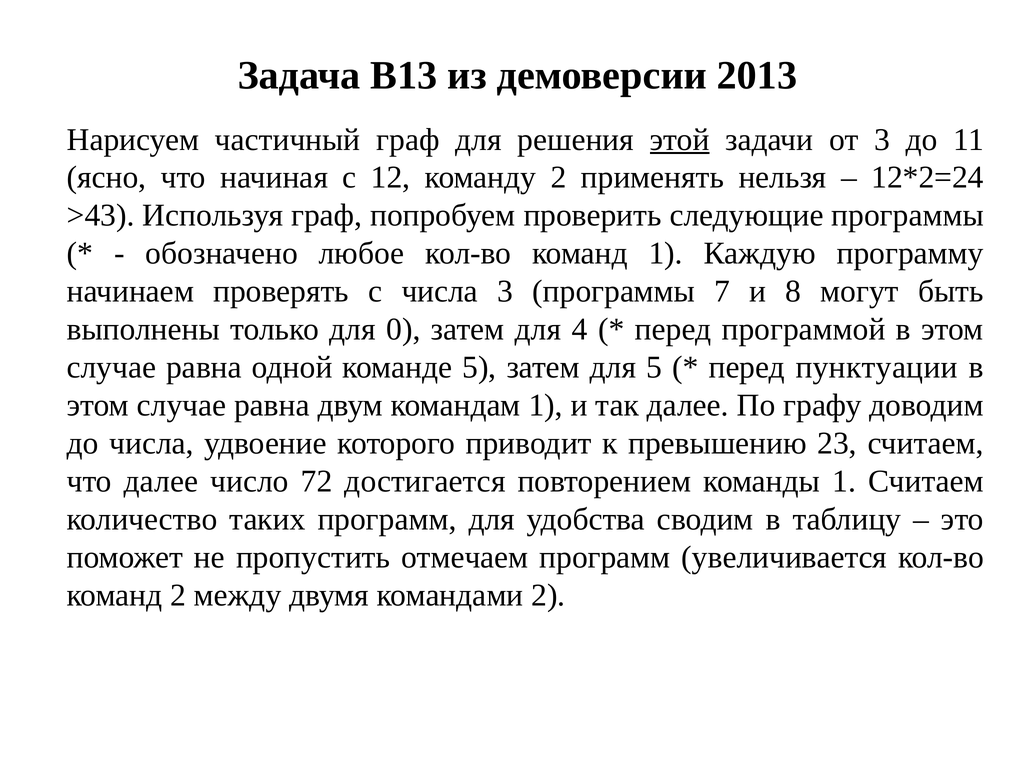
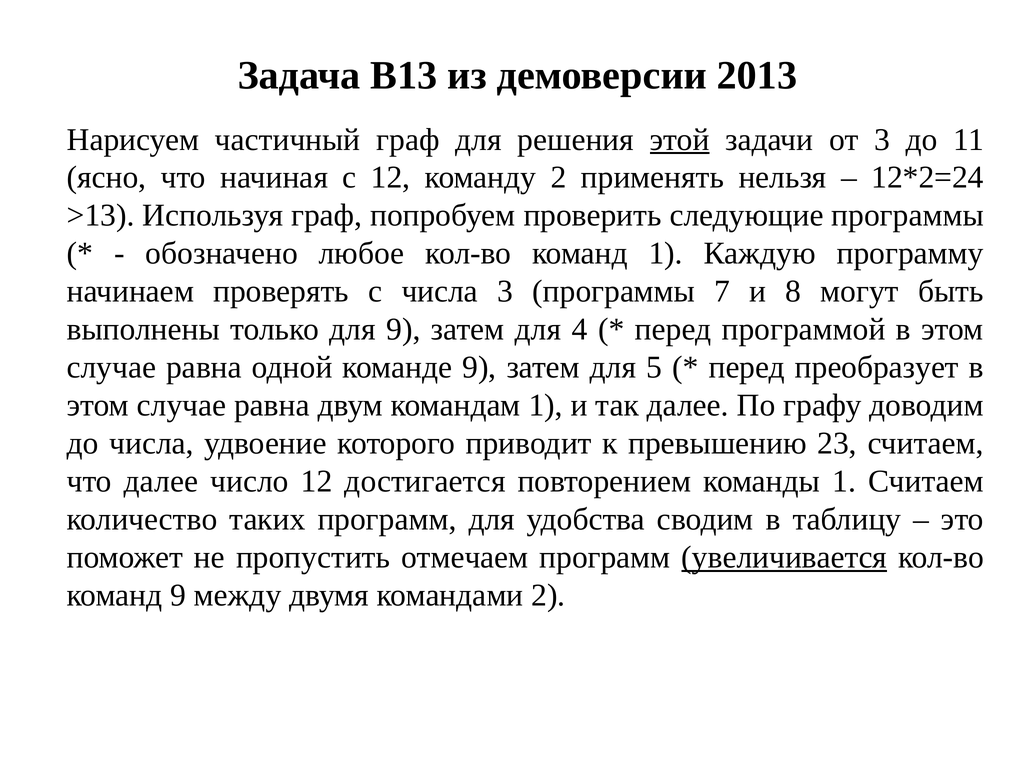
>43: >43 -> >13 (101, 215)
для 0: 0 -> 9 (403, 329)
команде 5: 5 -> 9 (479, 367)
пунктуации: пунктуации -> преобразует (877, 367)
число 72: 72 -> 12 (317, 481)
увеличивается underline: none -> present (784, 557)
команд 2: 2 -> 9 (178, 595)
